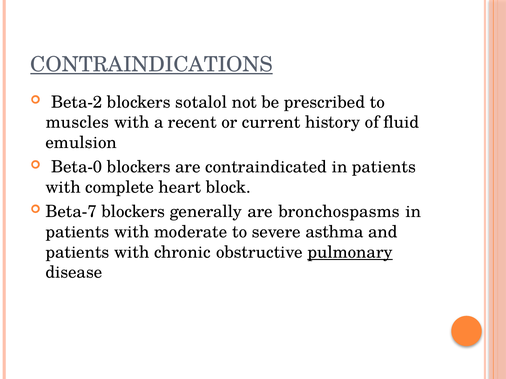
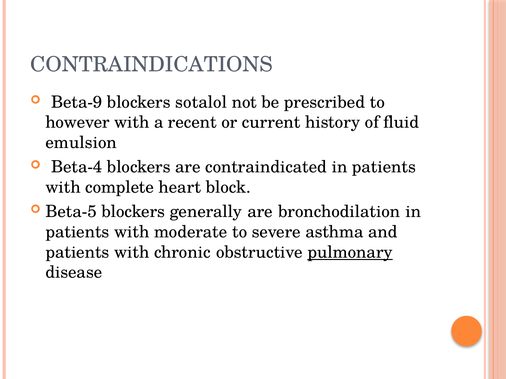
CONTRAINDICATIONS underline: present -> none (152, 65)
Beta-2: Beta-2 -> Beta-9 (77, 102)
muscles: muscles -> however (78, 123)
Beta-0: Beta-0 -> Beta-4 (77, 167)
Beta-7: Beta-7 -> Beta-5 (71, 212)
bronchospasms: bronchospasms -> bronchodilation (339, 212)
